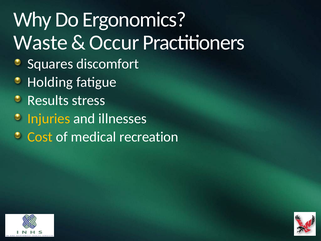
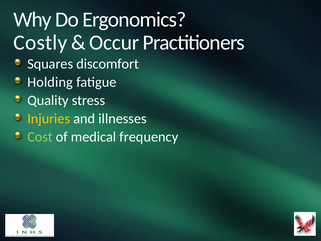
Waste: Waste -> Costly (40, 43)
Results: Results -> Quality (48, 100)
Cost colour: yellow -> light green (40, 137)
recreation: recreation -> frequency (149, 137)
